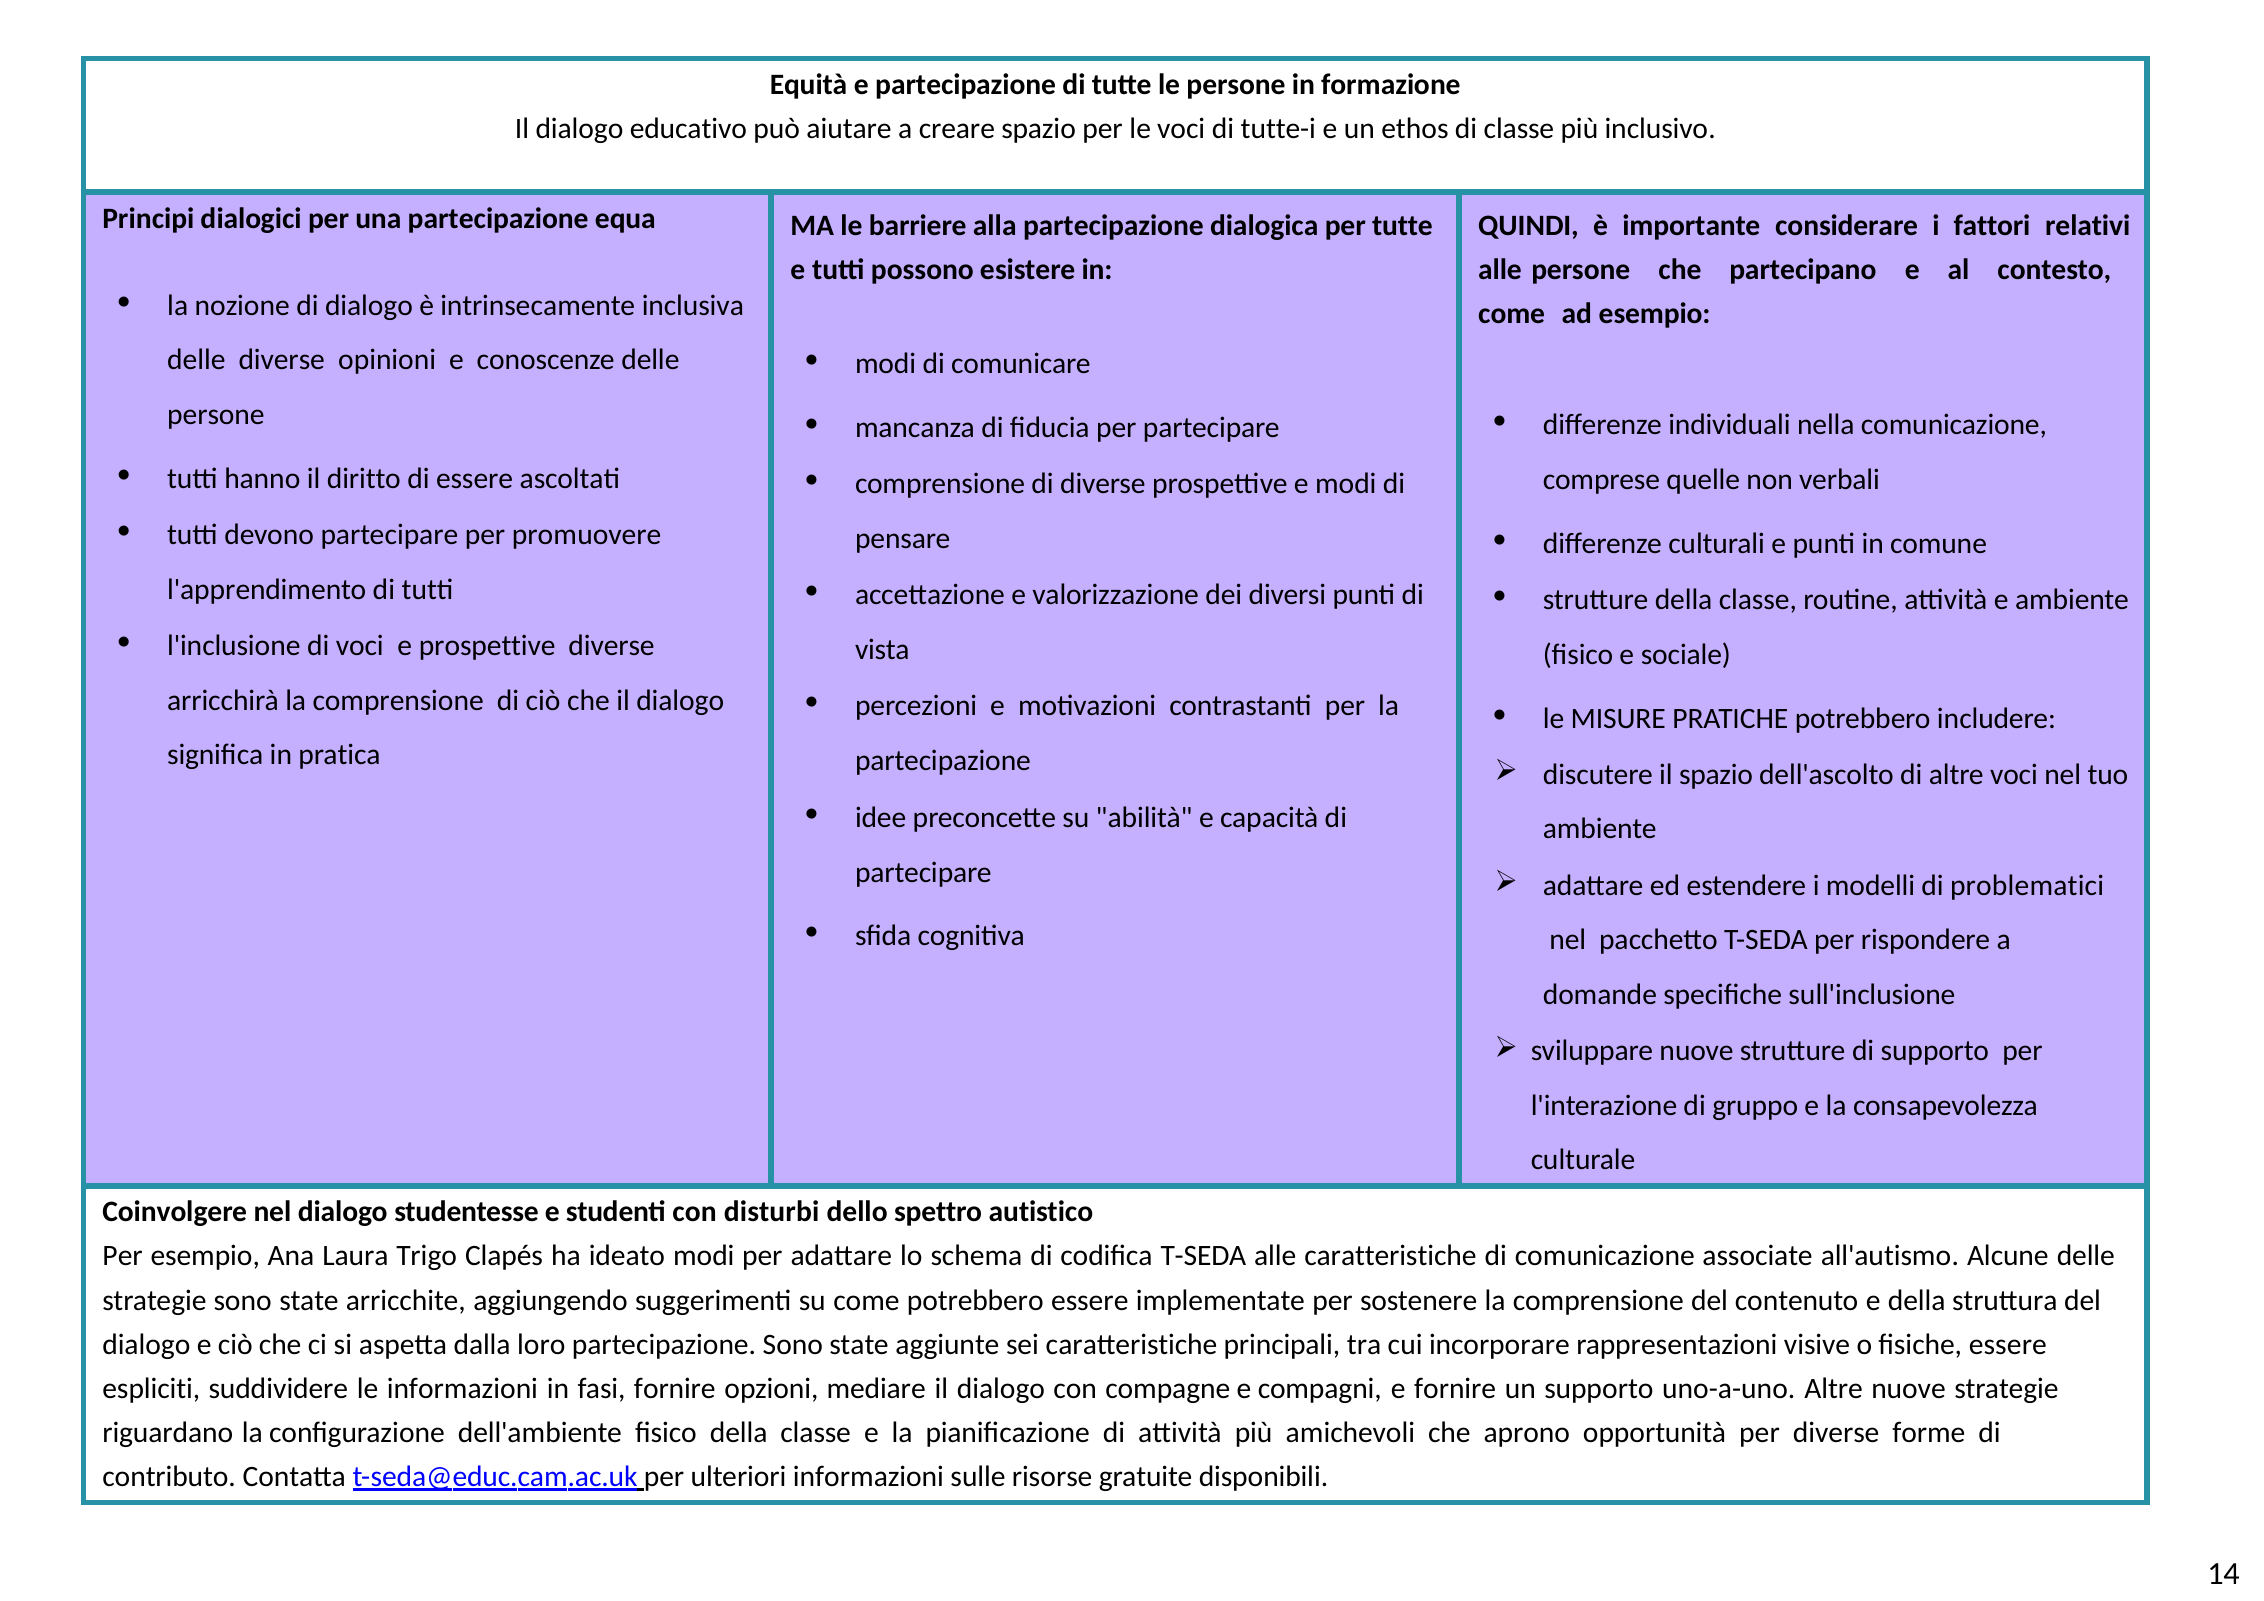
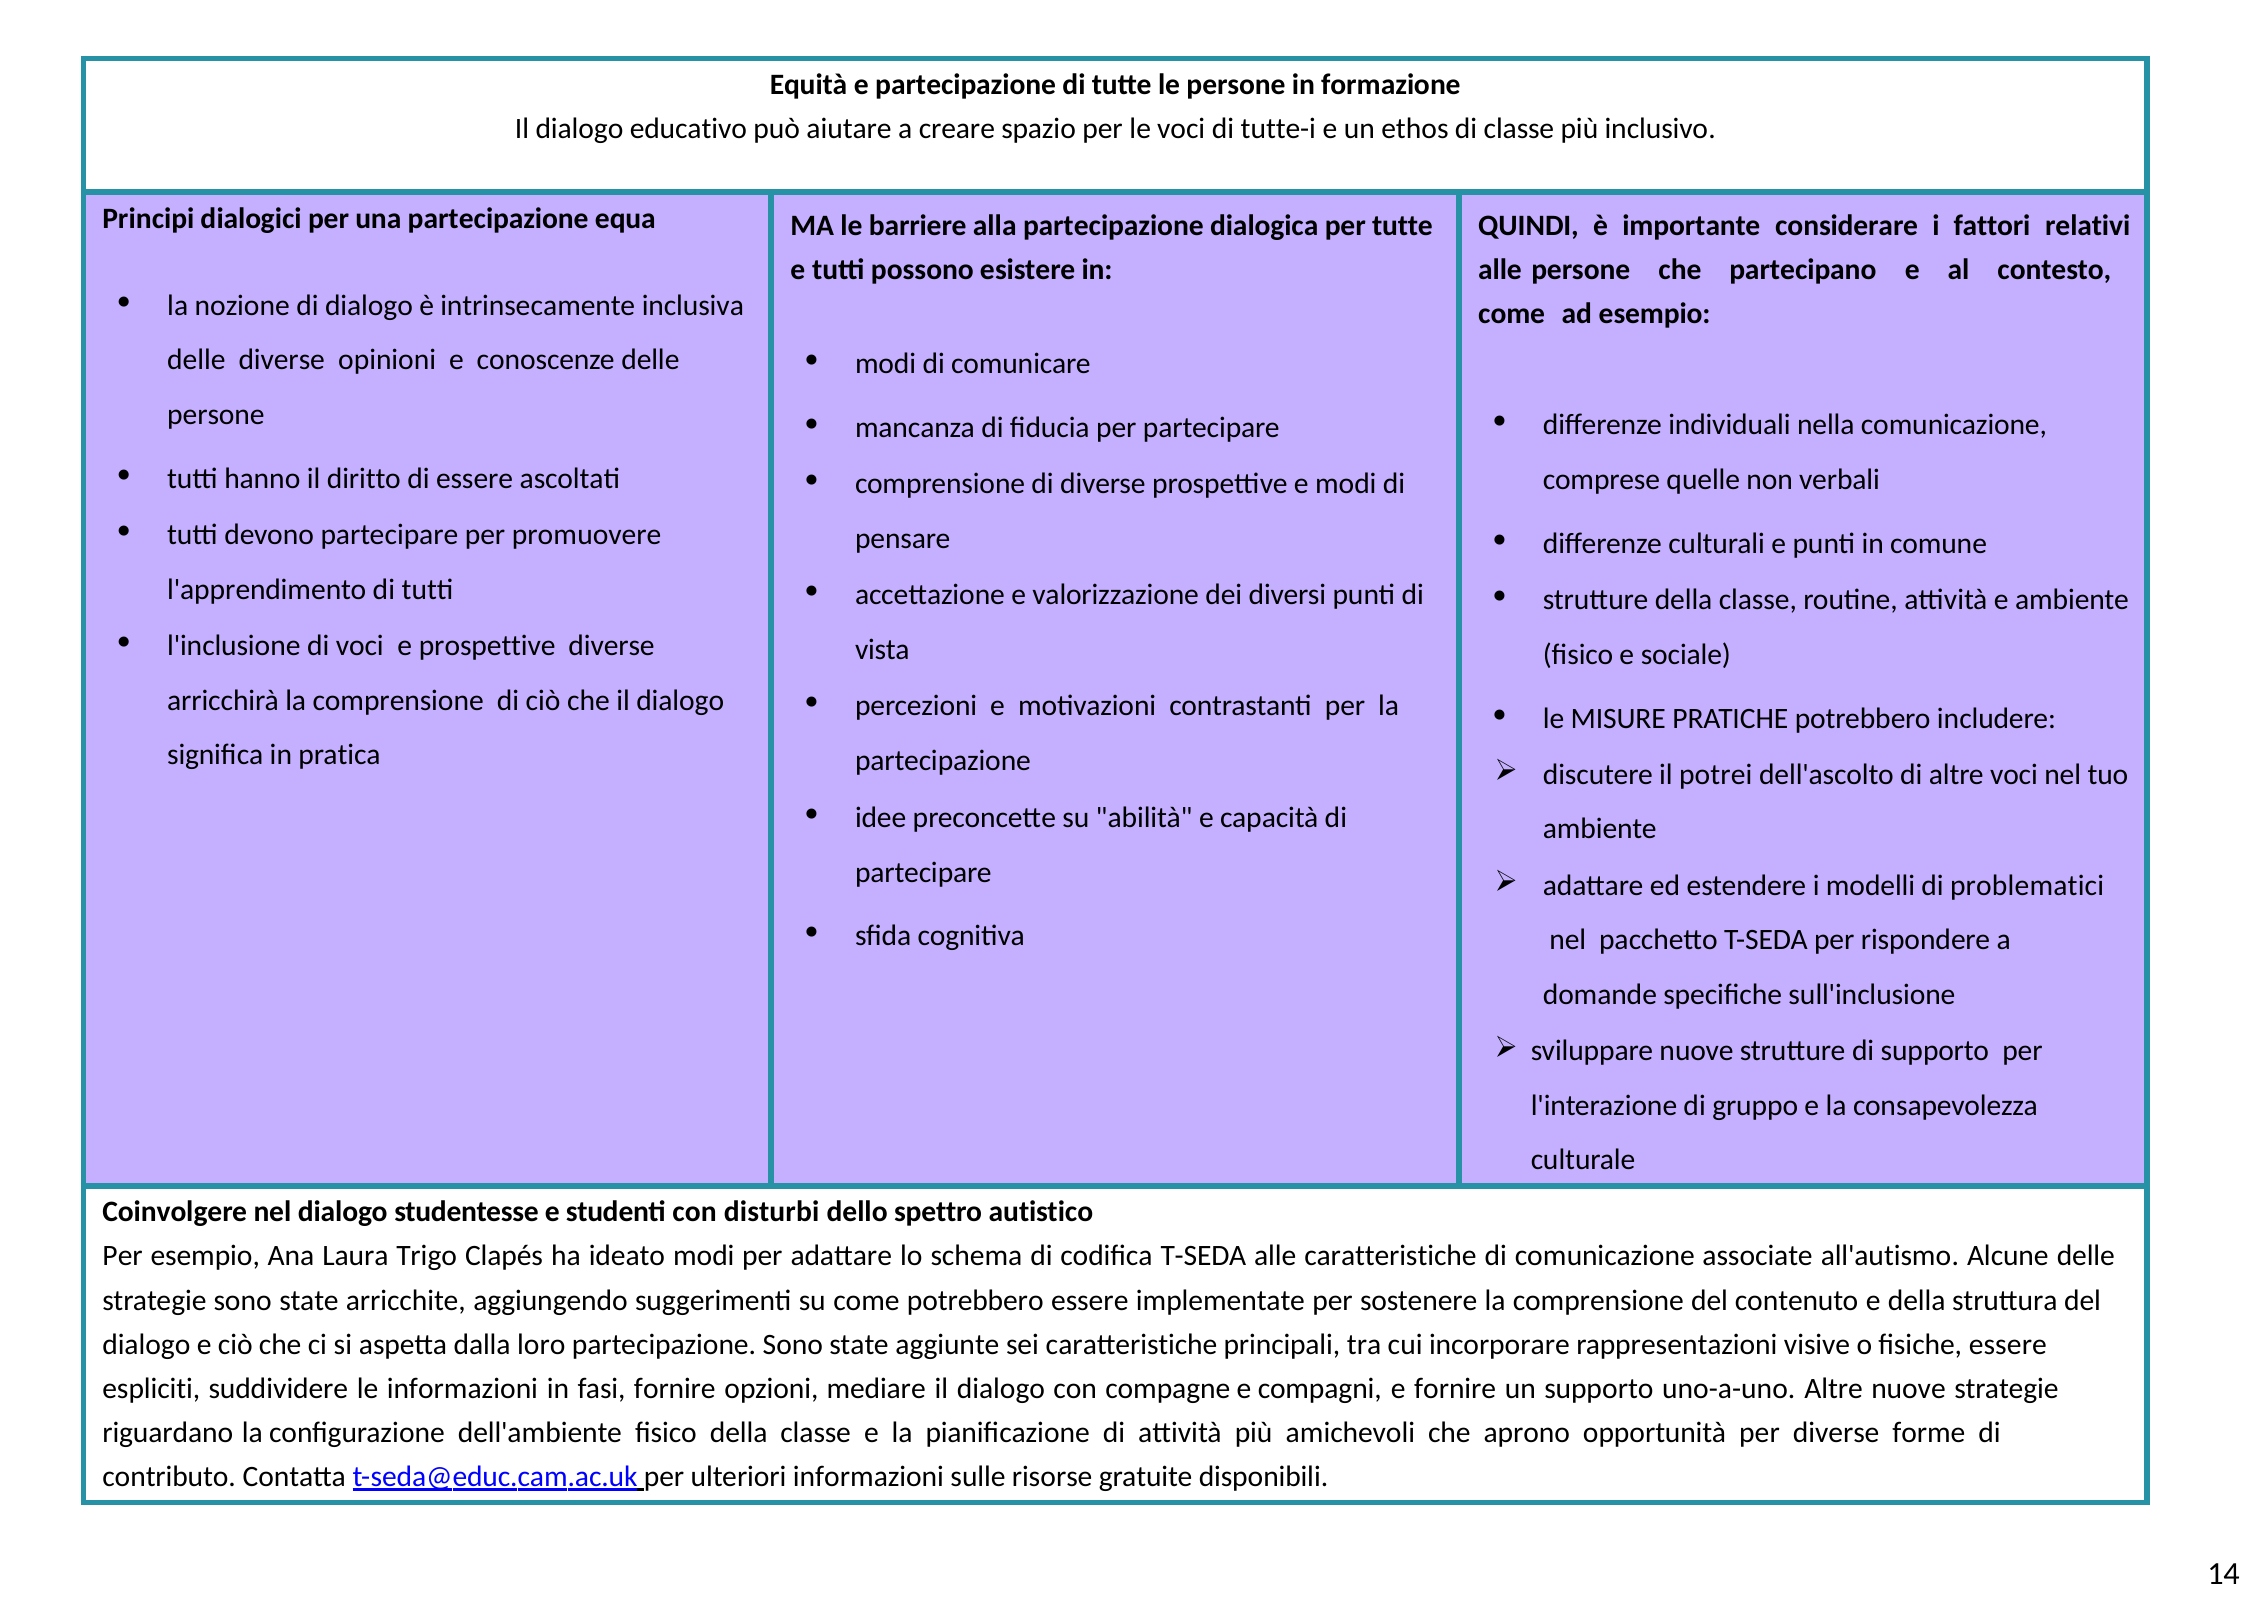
il spazio: spazio -> potrei (1716, 774)
